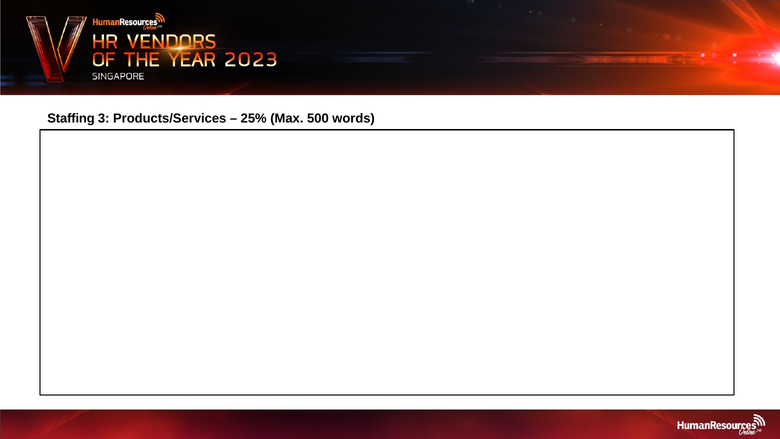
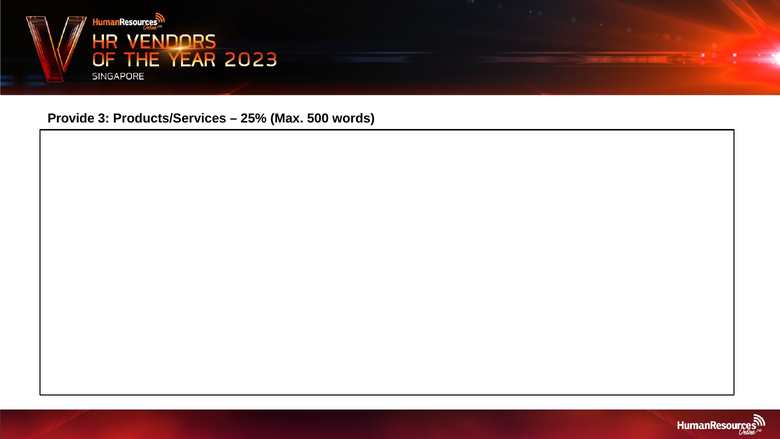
Staffing: Staffing -> Provide (71, 119)
